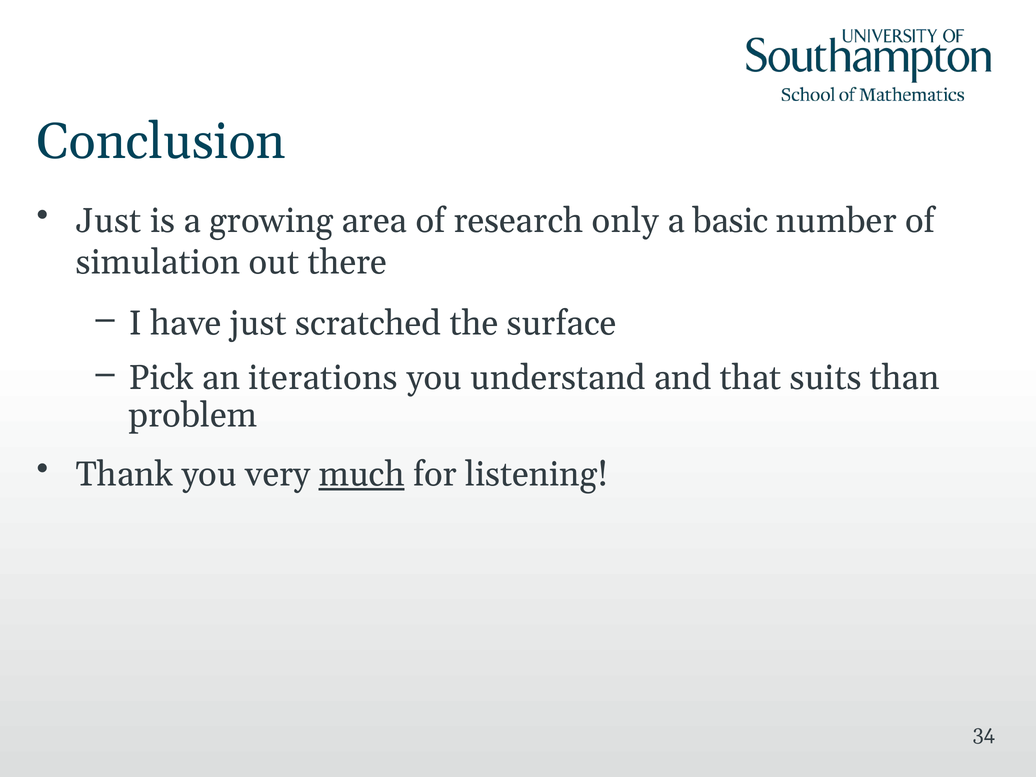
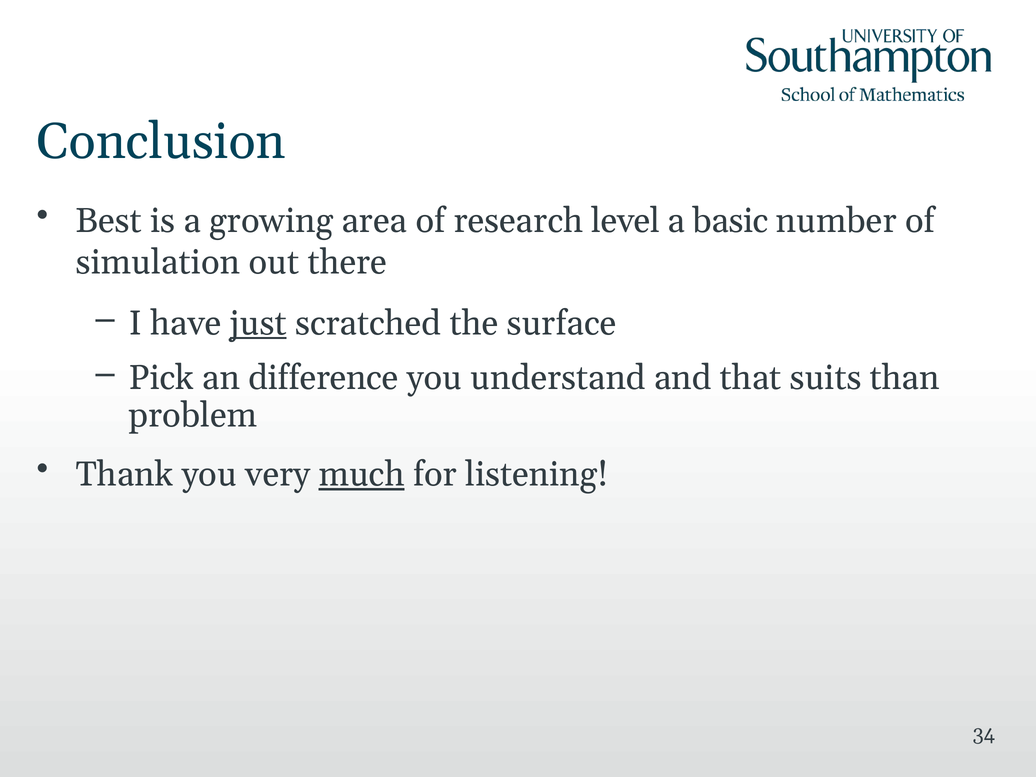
Just: Just -> Best (109, 221)
only: only -> level (626, 221)
just underline: none -> present (258, 323)
iterations: iterations -> difference (323, 378)
